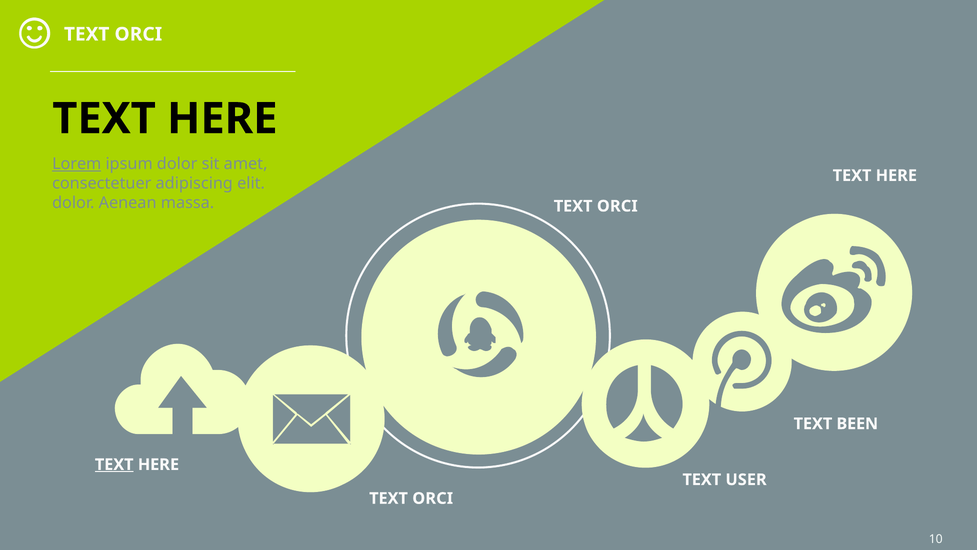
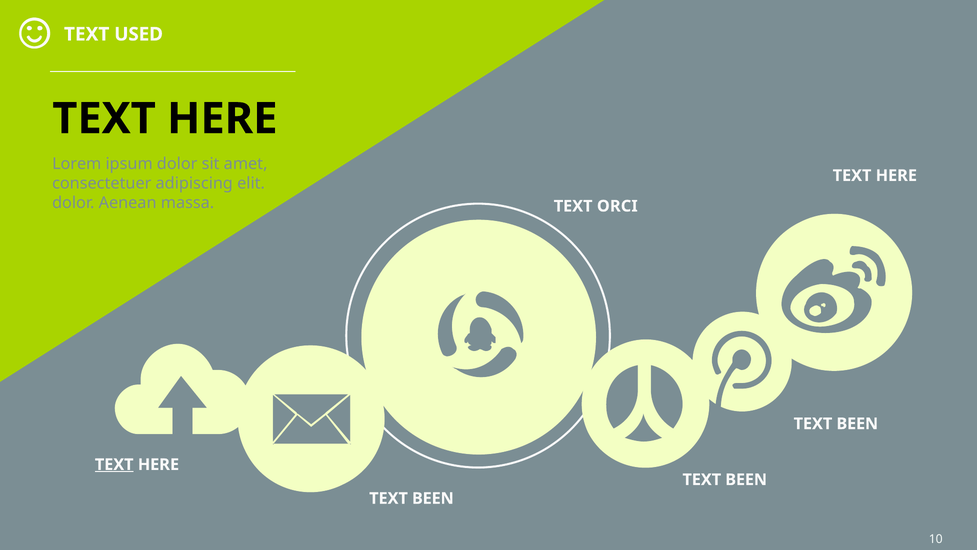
ORCI: ORCI -> USED (139, 34)
Lorem underline: present -> none (77, 164)
USER: USER -> BEEN (746, 479)
ORCI: ORCI -> BEEN (433, 498)
